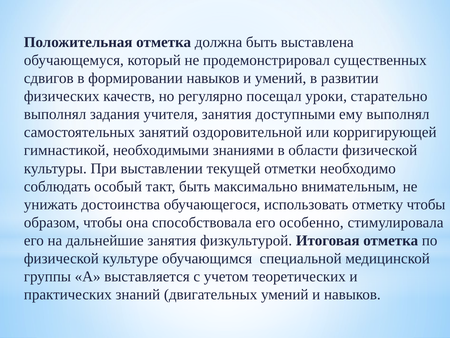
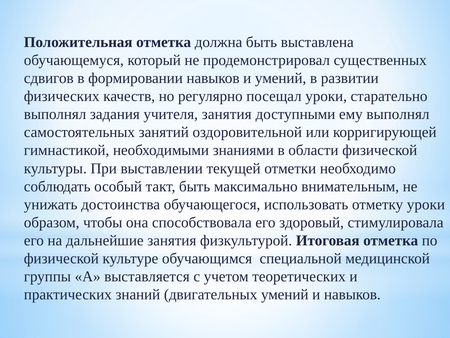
отметку чтобы: чтобы -> уроки (426, 204)
особенно: особенно -> здоровый (312, 222)
